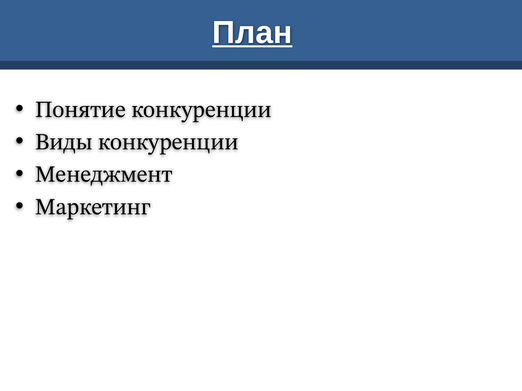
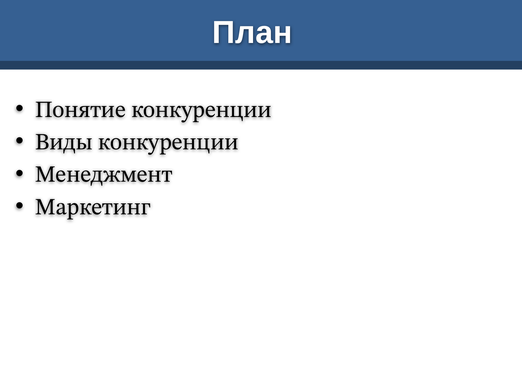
План underline: present -> none (252, 33)
